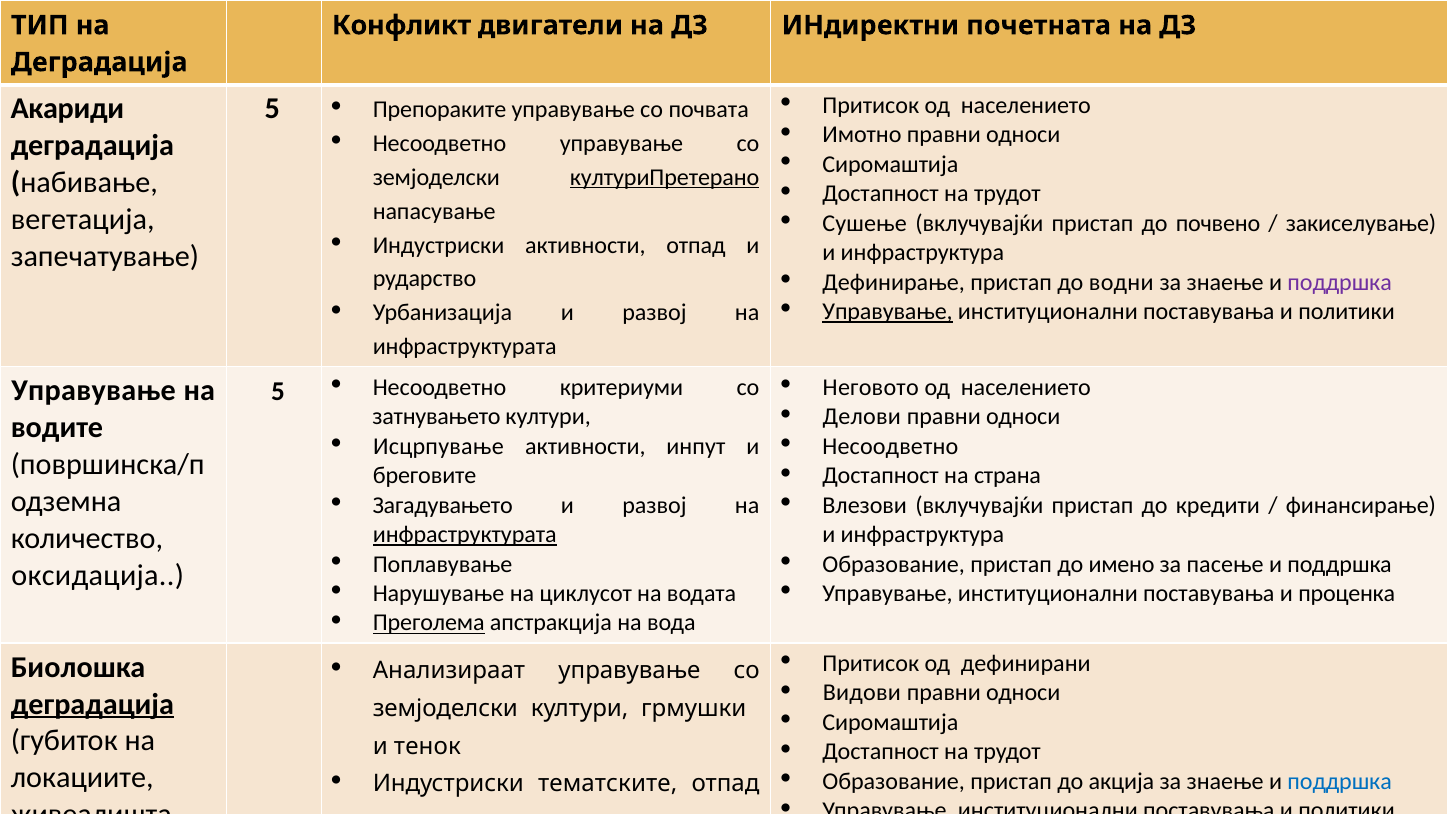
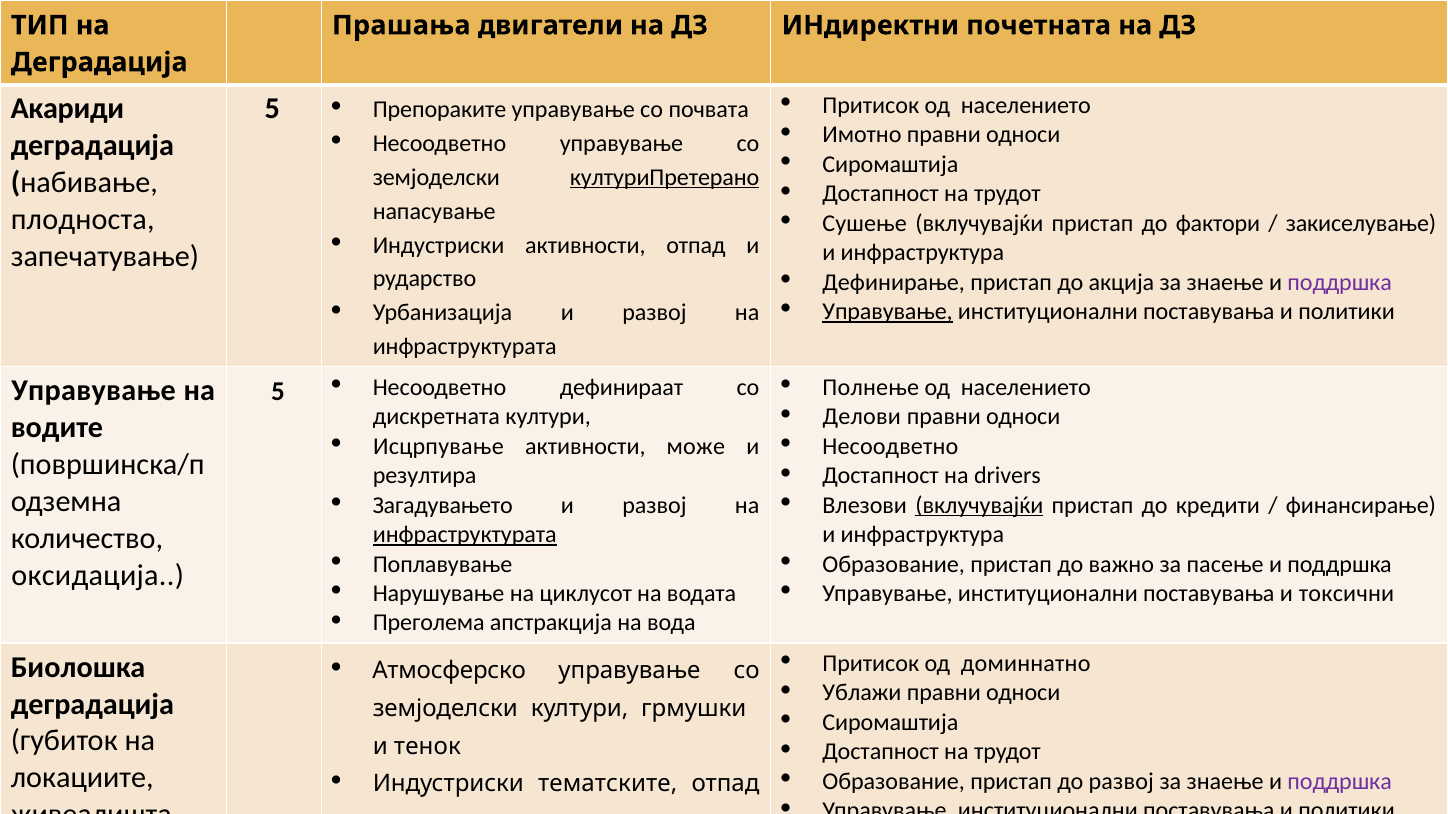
Конфликт: Конфликт -> Прашања (401, 25)
вегетација: вегетација -> плодноста (83, 220)
почвено: почвено -> фактори (1218, 223)
водни: водни -> акција (1121, 282)
Неговото: Неговото -> Полнење (871, 387)
критериуми: критериуми -> дефинираат (621, 387)
затнувањето: затнувањето -> дискретната (436, 417)
инпут: инпут -> може (696, 446)
страна: страна -> drivers (1007, 476)
бреговите: бреговите -> резултира (425, 476)
вклучувајќи underline: none -> present (979, 505)
имено: имено -> важно (1121, 564)
проценка: проценка -> токсични (1347, 594)
Преголема underline: present -> none (429, 623)
дефинирани: дефинирани -> доминнатно (1026, 664)
Анализираат: Анализираат -> Атмосферско (449, 671)
Видови: Видови -> Ублажи (862, 693)
деградација underline: present -> none (92, 705)
до акција: акција -> развој (1121, 782)
поддршка colour: blue -> purple (1340, 782)
